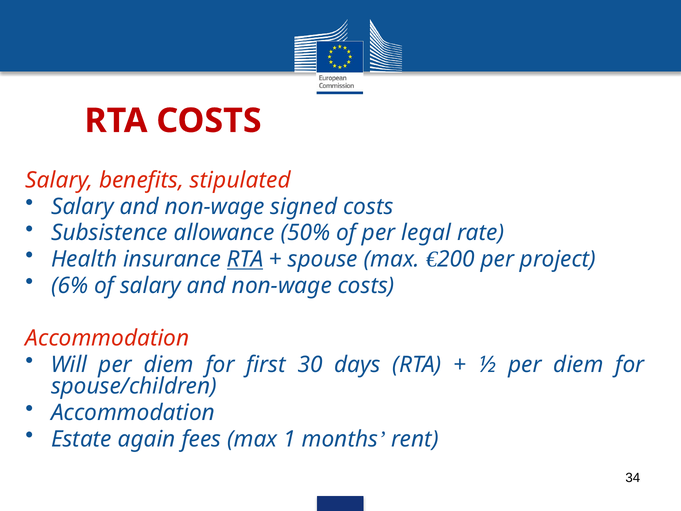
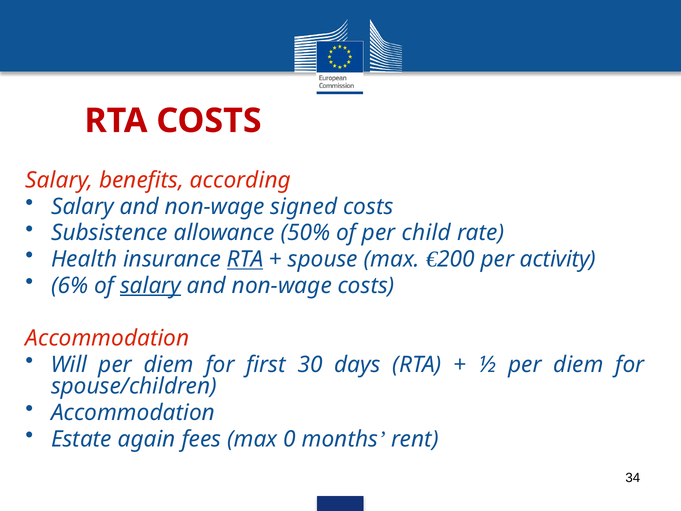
stipulated: stipulated -> according (240, 180)
legal: legal -> child (426, 233)
project: project -> activity (558, 259)
salary underline: none -> present (151, 285)
1: 1 -> 0 (290, 439)
